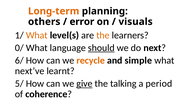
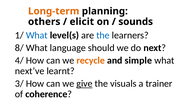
error: error -> elicit (82, 22)
visuals: visuals -> sounds (136, 22)
What colour: orange -> blue (37, 35)
the colour: orange -> blue (103, 35)
0/: 0/ -> 8/ (19, 48)
should underline: present -> none (101, 48)
6/: 6/ -> 4/ (19, 61)
5/: 5/ -> 3/ (19, 84)
talking: talking -> visuals (123, 84)
period: period -> trainer (159, 84)
